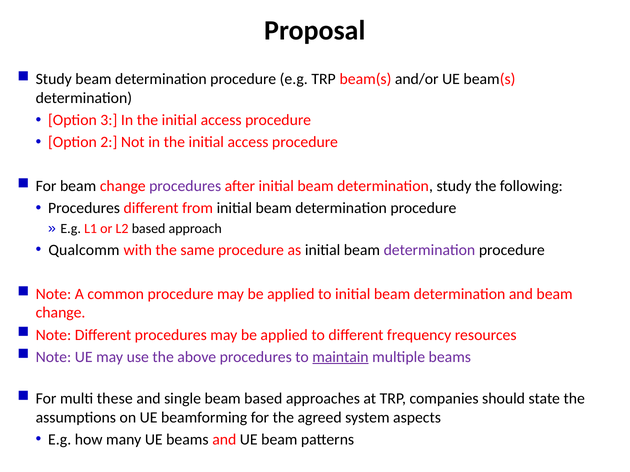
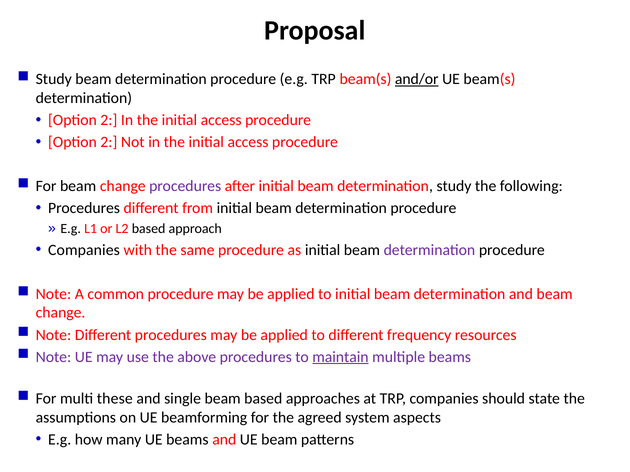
and/or underline: none -> present (417, 79)
3: 3 -> 2 (109, 120)
Qualcomm: Qualcomm -> Companies (84, 250)
